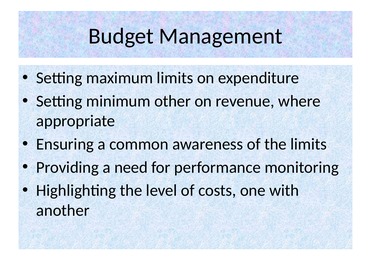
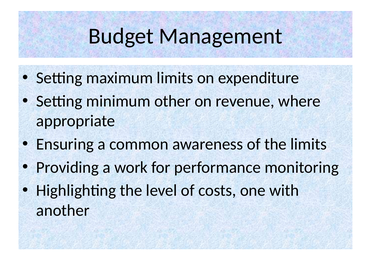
need: need -> work (131, 167)
